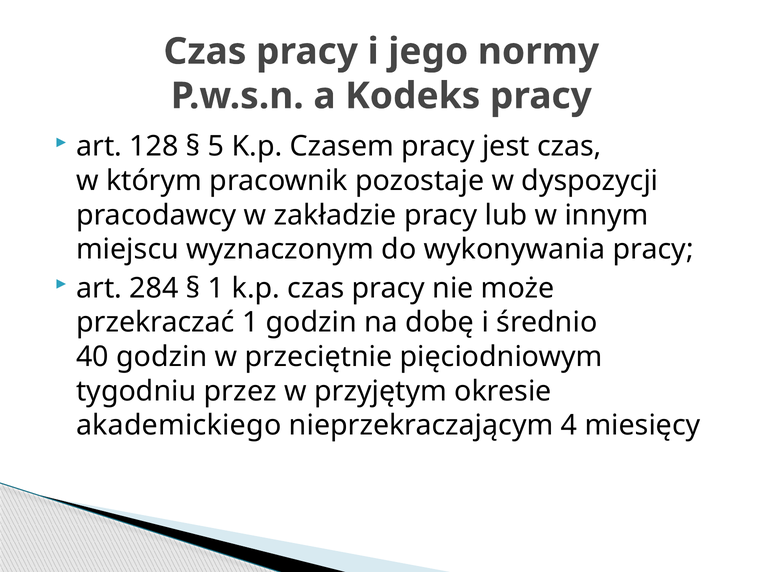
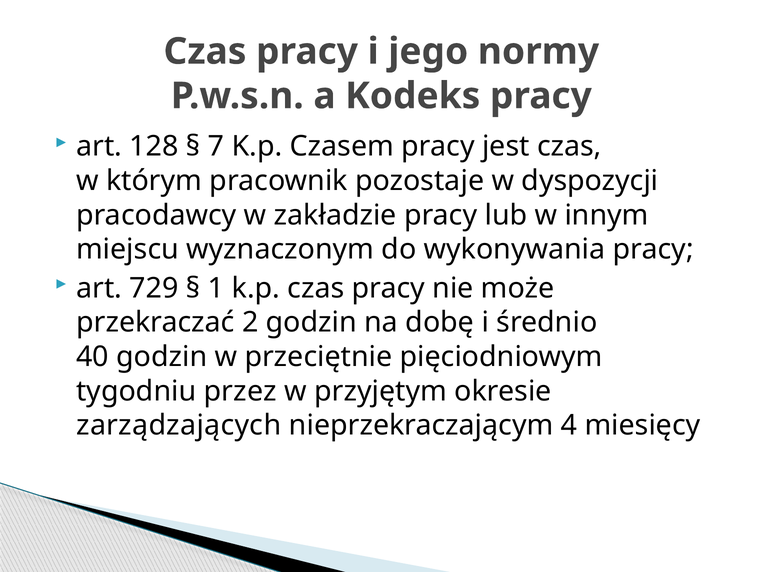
5: 5 -> 7 (216, 147)
284: 284 -> 729 (154, 288)
przekraczać 1: 1 -> 2 (250, 323)
akademickiego: akademickiego -> zarządzających (179, 426)
